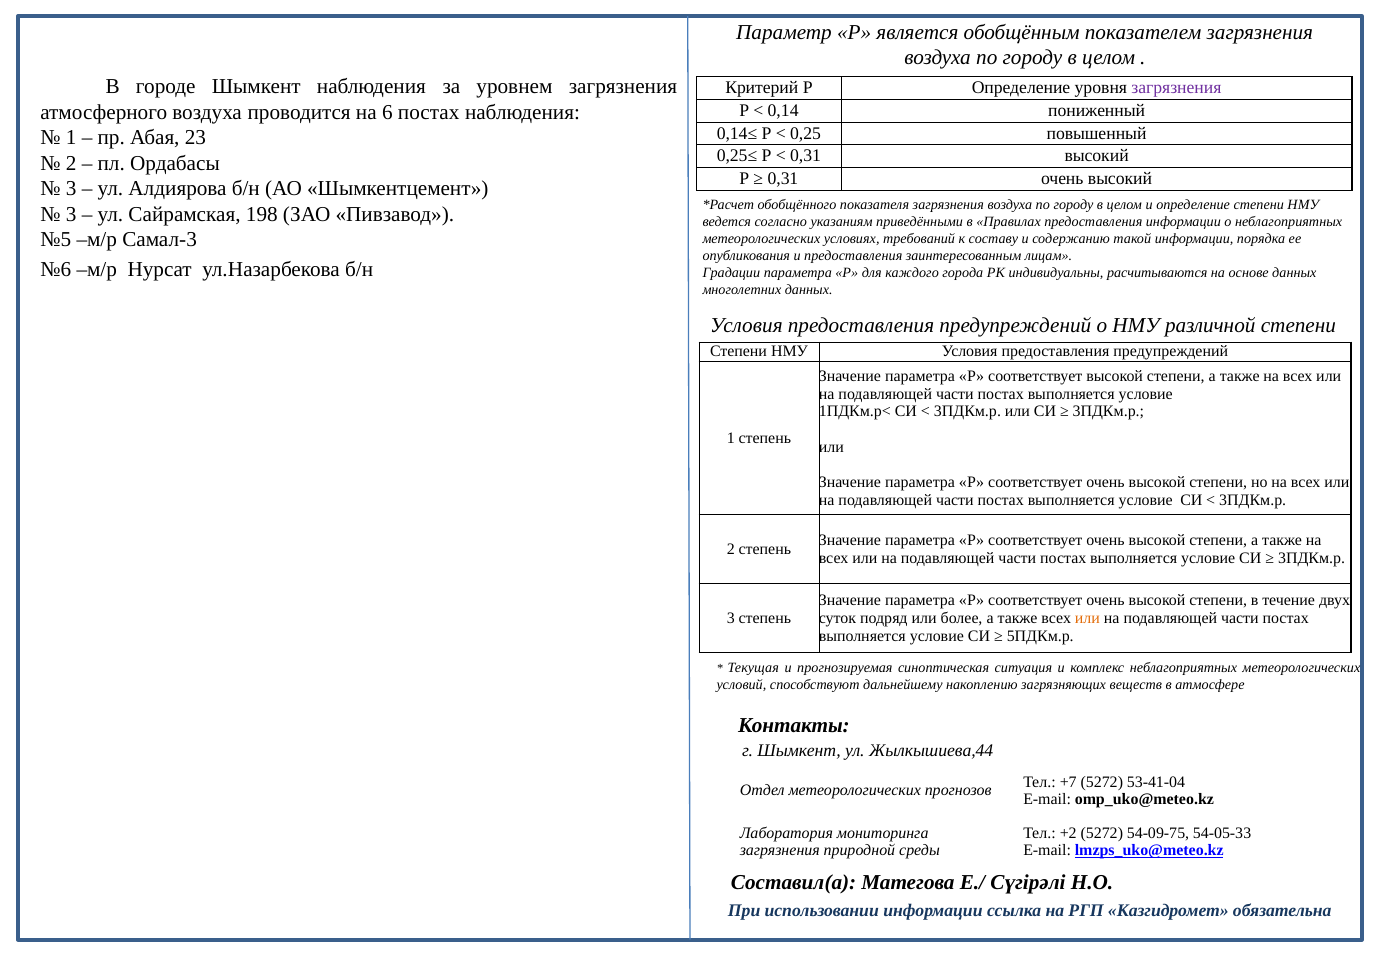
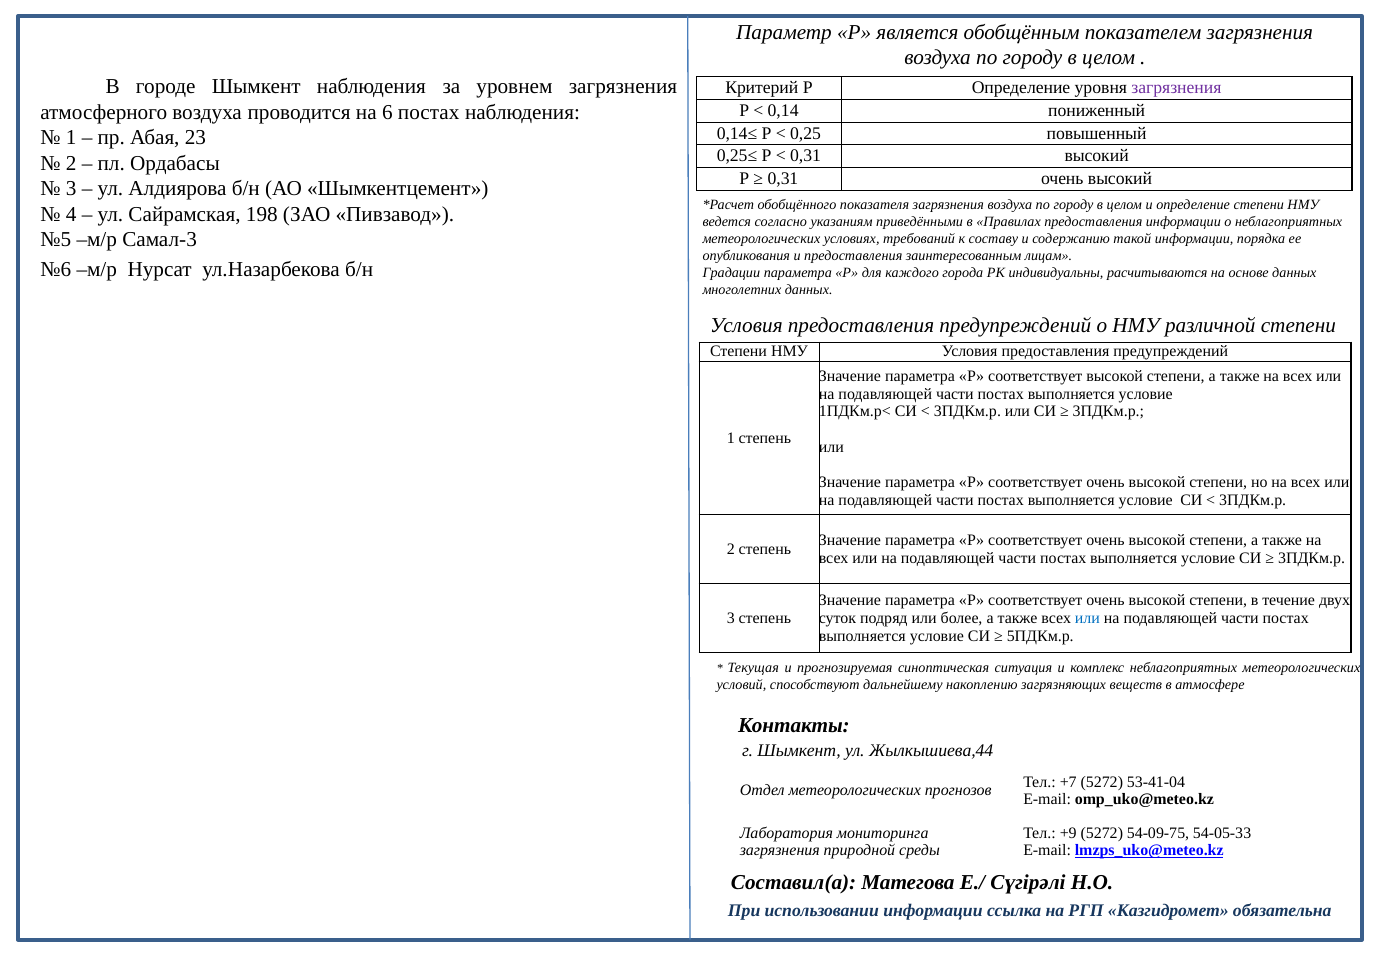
3: 3 -> 4 (71, 214)
или colour: orange -> blue (1087, 618)
+2: +2 -> +9 (1068, 832)
